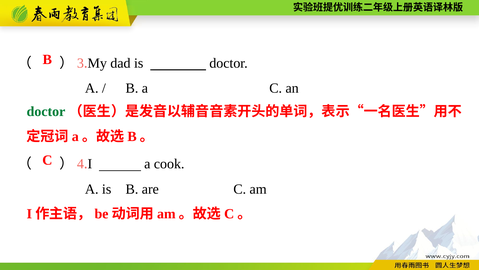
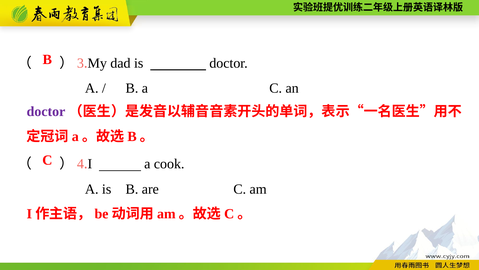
doctor colour: green -> purple (46, 111)
